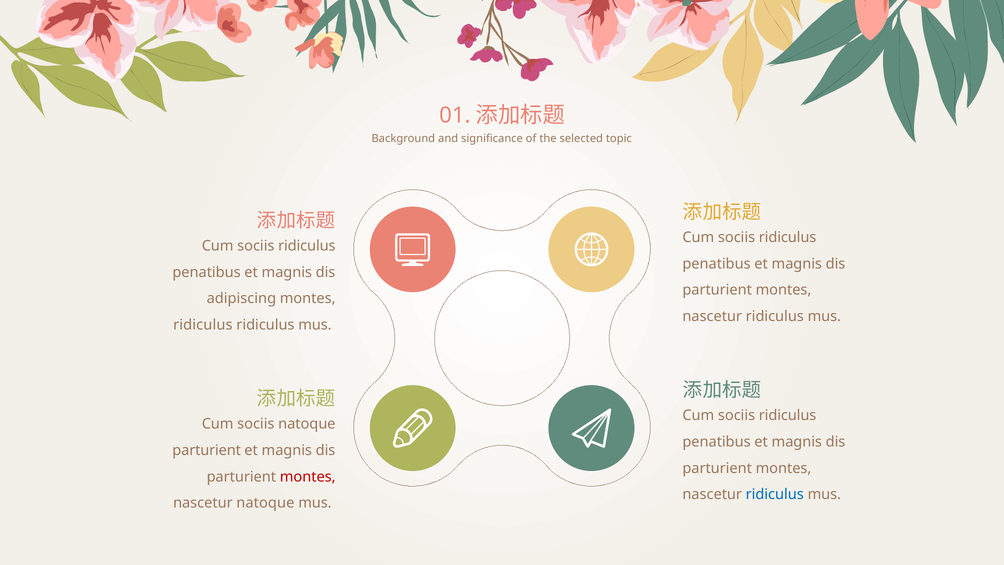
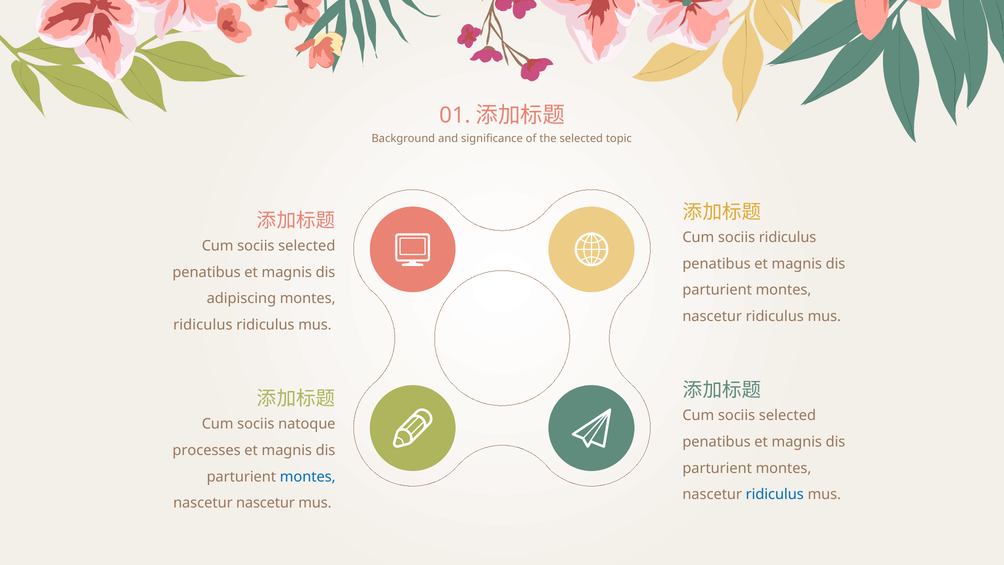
ridiculus: ridiculus -> selected (307, 246)
ridiculus: ridiculus -> selected (787, 415)
parturient: parturient -> processes (207, 450)
montes colour: red -> blue (308, 477)
nascetur natoque: natoque -> nascetur (265, 503)
